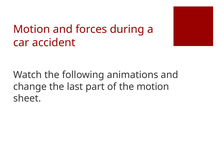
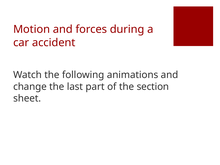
the motion: motion -> section (153, 87)
